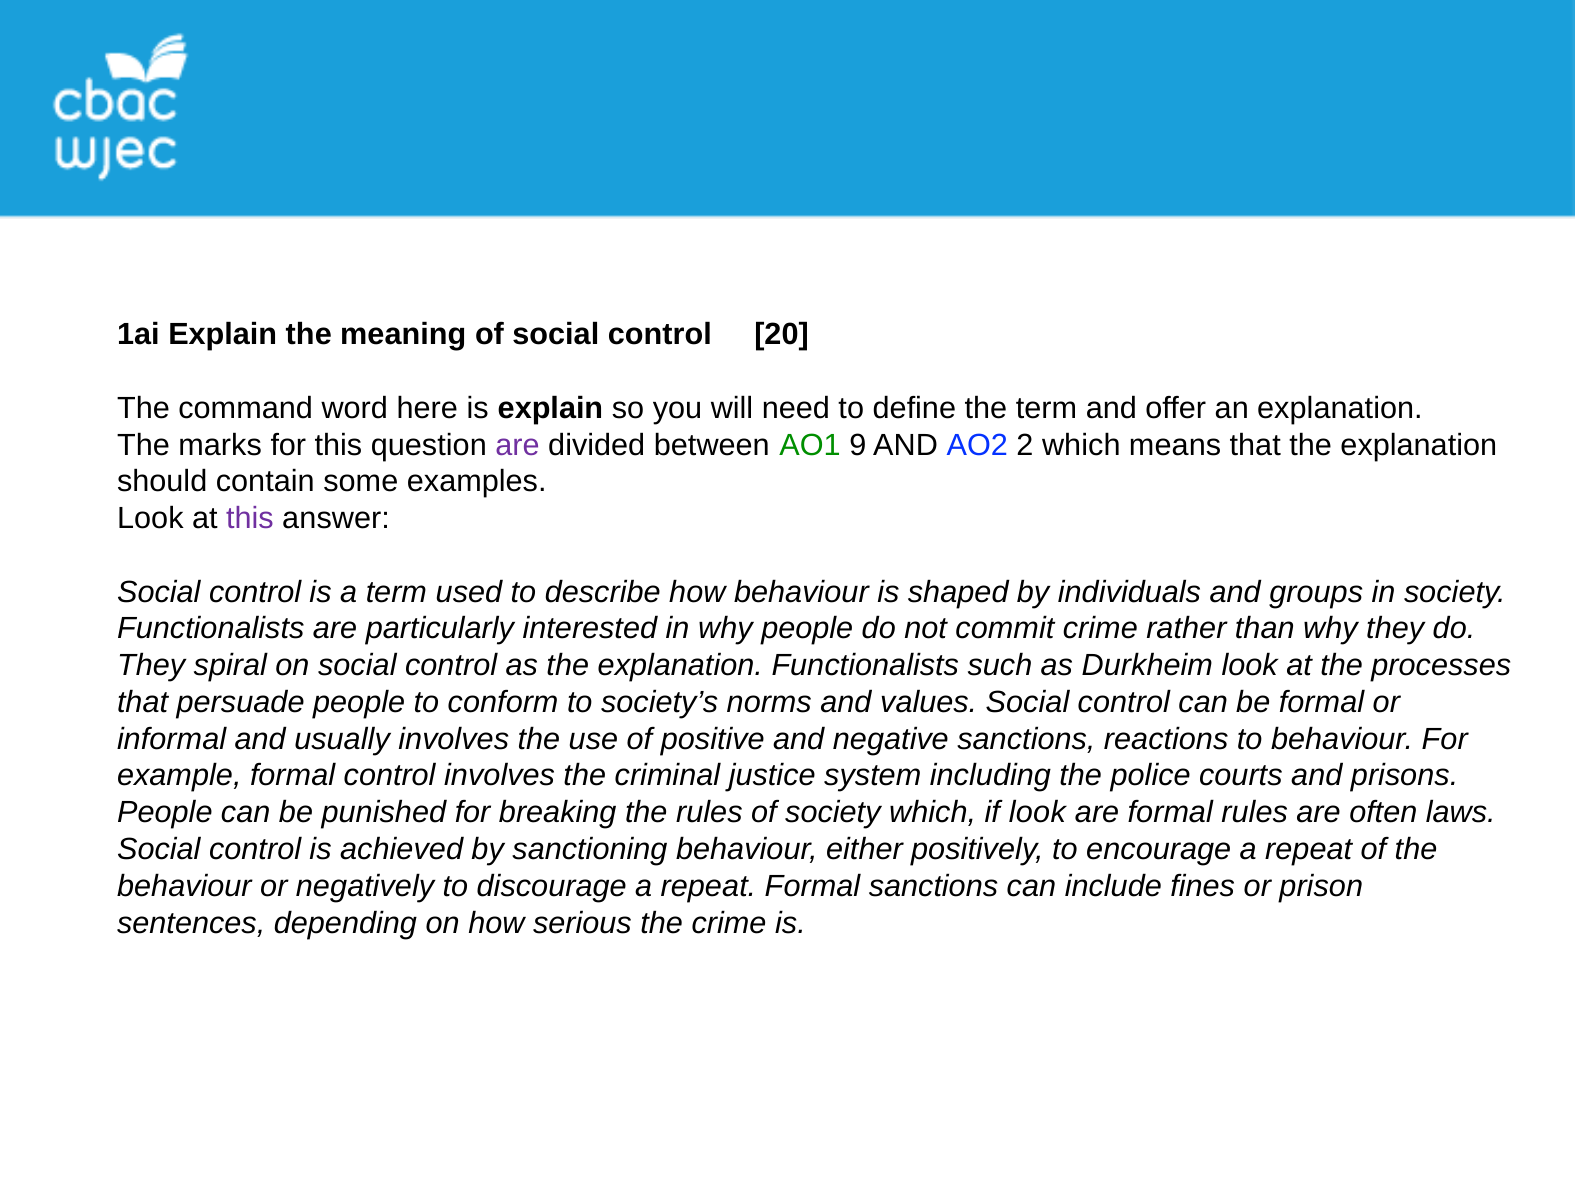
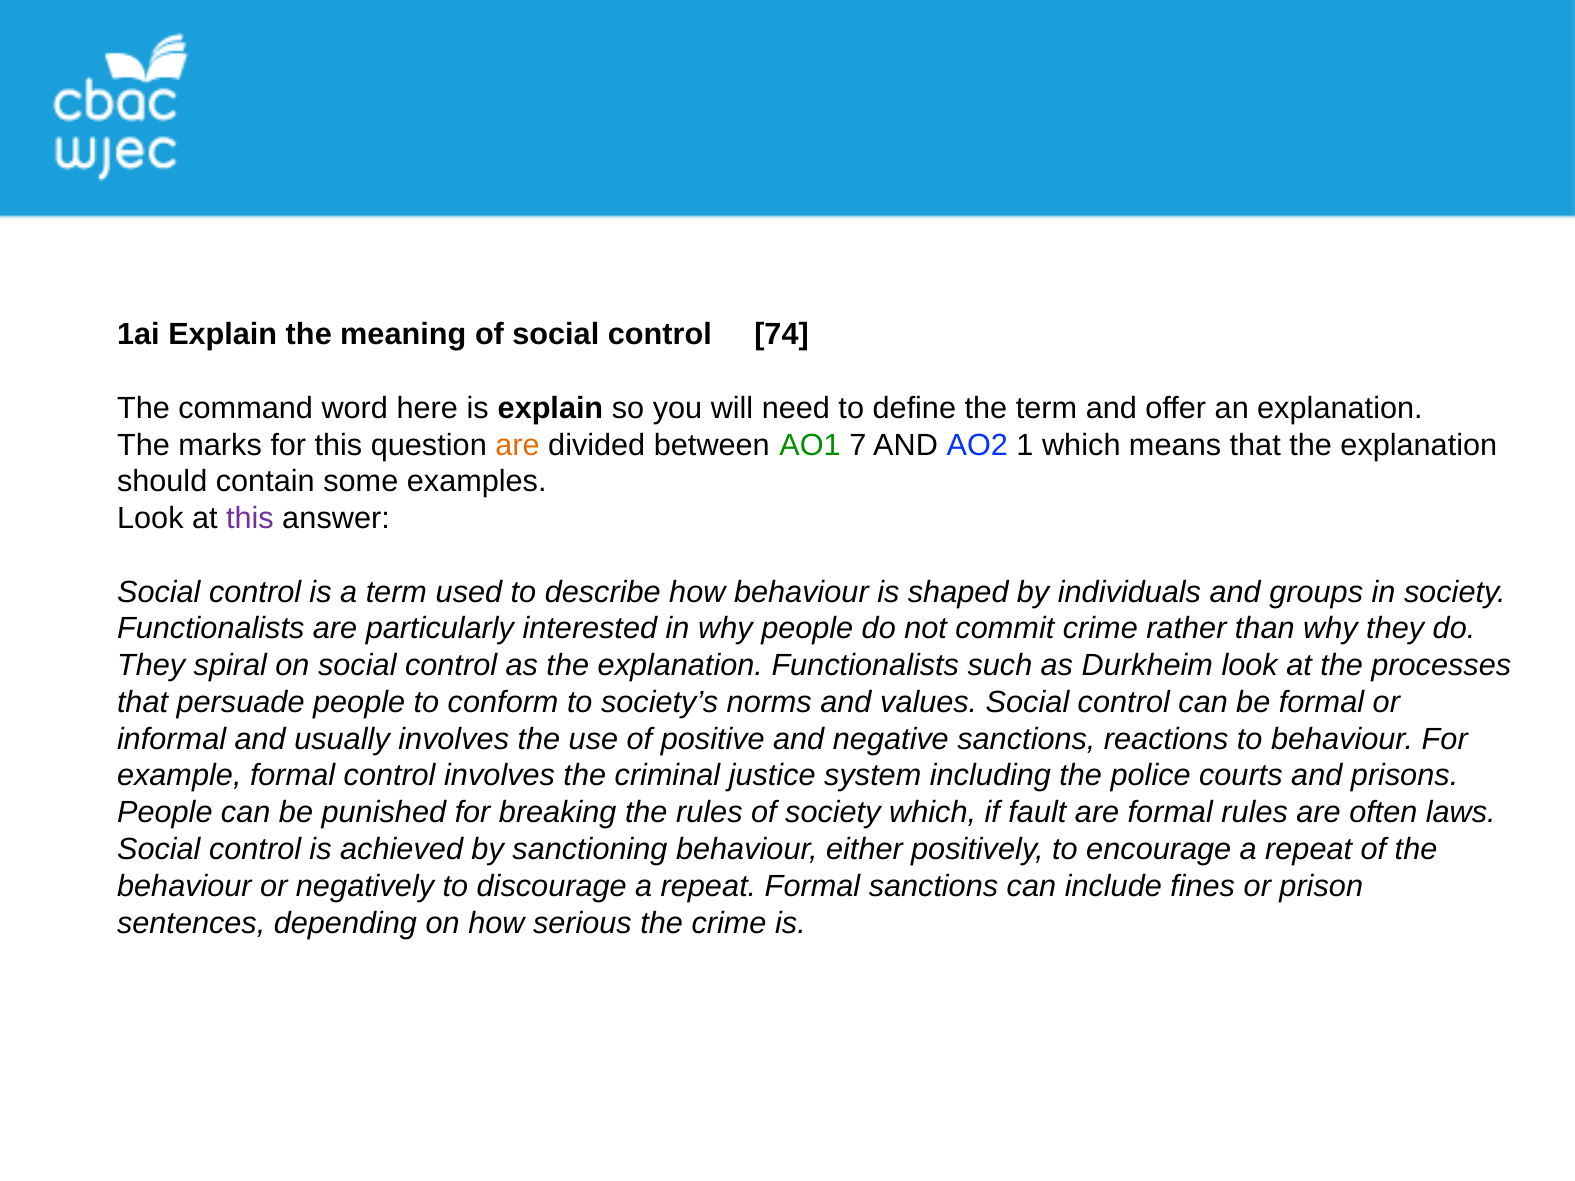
20: 20 -> 74 (782, 335)
are colour: purple -> orange (517, 445)
9: 9 -> 7 (858, 445)
2: 2 -> 1 (1025, 445)
if look: look -> fault (1037, 813)
